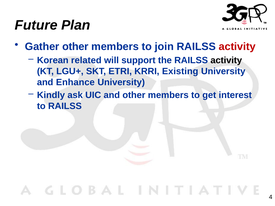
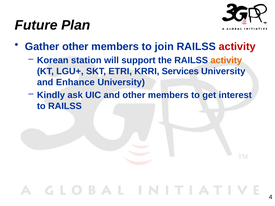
related: related -> station (86, 60)
activity colour: black -> orange (226, 60)
Existing: Existing -> Services (180, 71)
